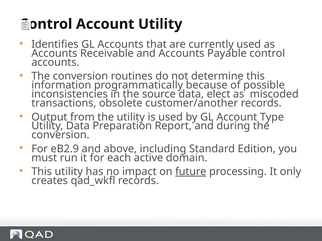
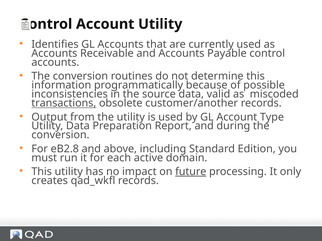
elect: elect -> valid (218, 94)
transactions underline: none -> present (64, 103)
eB2.9: eB2.9 -> eB2.8 (65, 149)
